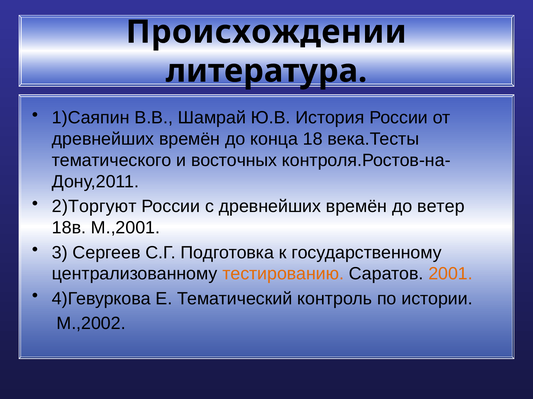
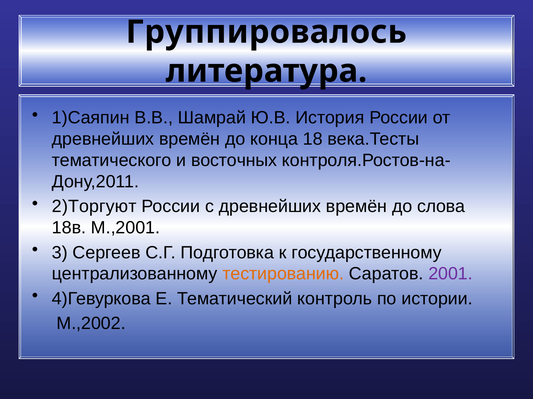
Происхождении: Происхождении -> Группировалось (266, 32)
ветер: ветер -> слова (441, 207)
2001 colour: orange -> purple (451, 274)
